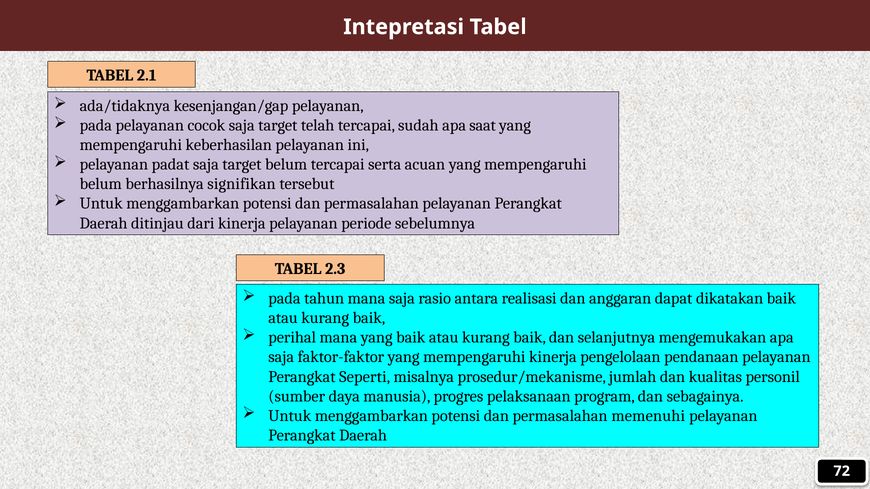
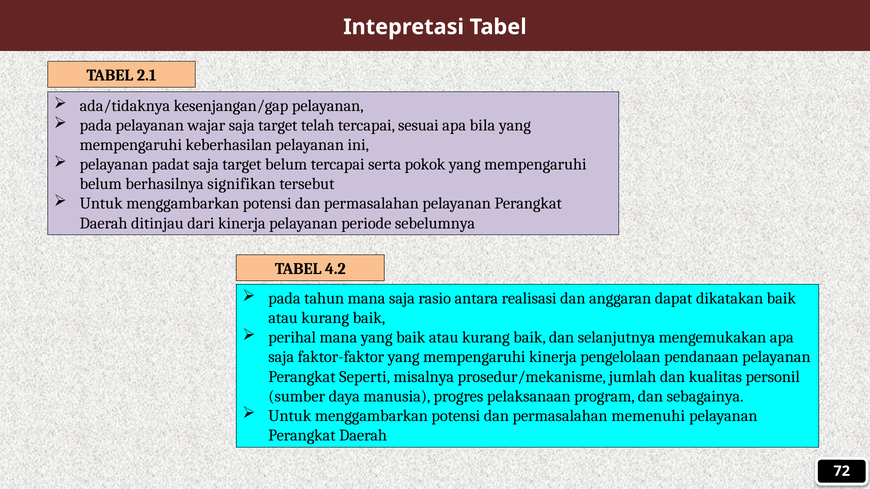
cocok: cocok -> wajar (206, 125)
sudah: sudah -> sesuai (418, 125)
saat: saat -> bila (482, 125)
acuan: acuan -> pokok (425, 165)
2.3: 2.3 -> 4.2 (335, 269)
